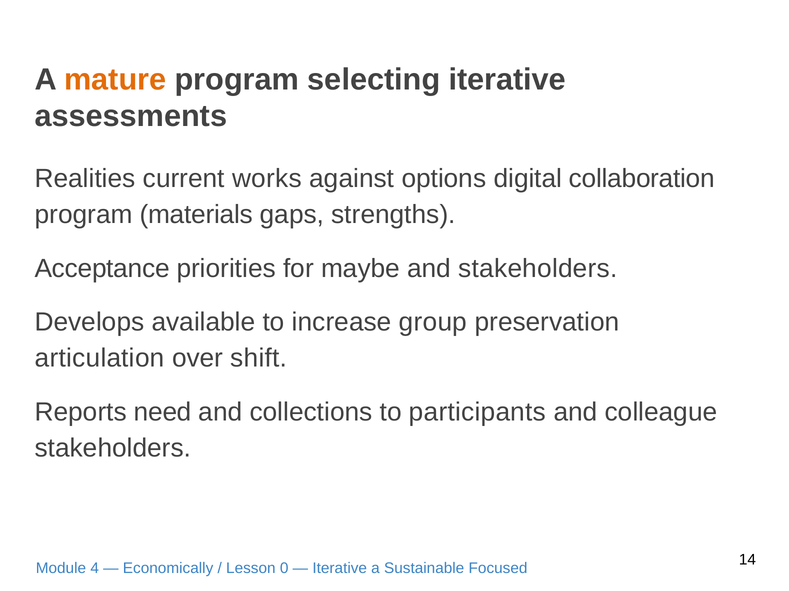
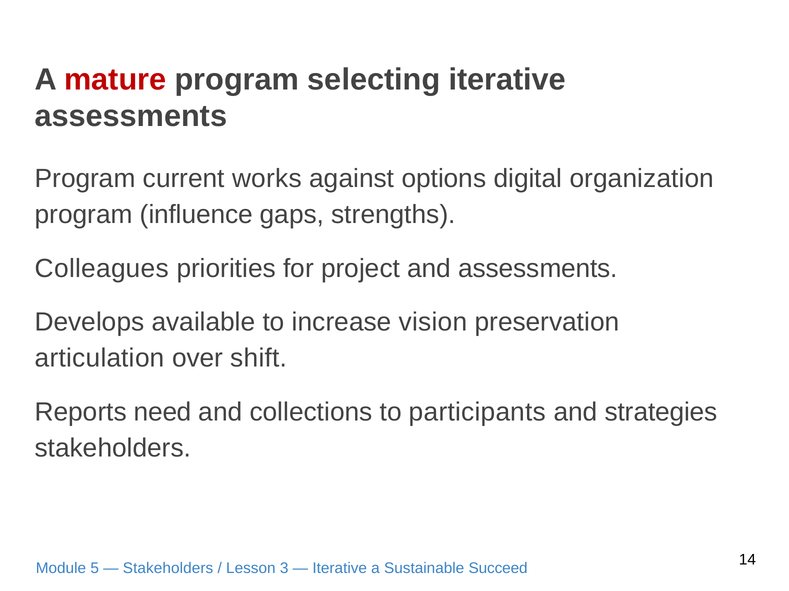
mature colour: orange -> red (115, 80)
Realities: Realities -> Program (85, 179)
collaboration: collaboration -> organization (642, 179)
materials: materials -> influence (196, 215)
Acceptance: Acceptance -> Colleagues (102, 269)
maybe: maybe -> project (361, 269)
and stakeholders: stakeholders -> assessments (538, 269)
group: group -> vision (433, 322)
colleague: colleague -> strategies (661, 413)
4: 4 -> 5 (95, 569)
Economically: Economically -> Stakeholders (168, 569)
0: 0 -> 3 (284, 569)
Focused: Focused -> Succeed (498, 569)
